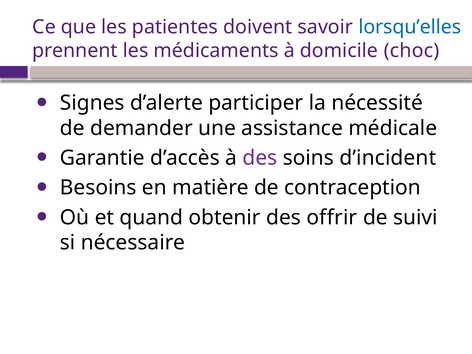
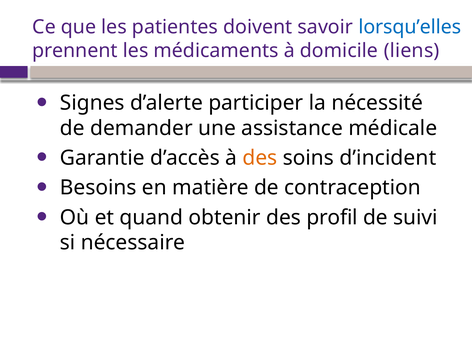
choc: choc -> liens (412, 51)
des colour: purple -> orange (260, 158)
offrir: offrir -> profil (332, 217)
